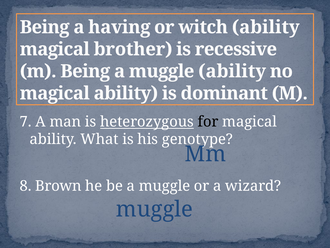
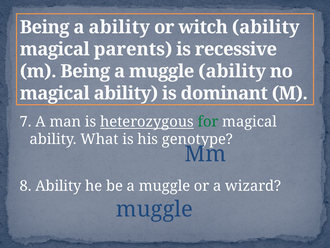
a having: having -> ability (119, 27)
brother: brother -> parents (133, 49)
for colour: black -> green (208, 121)
8 Brown: Brown -> Ability (58, 186)
